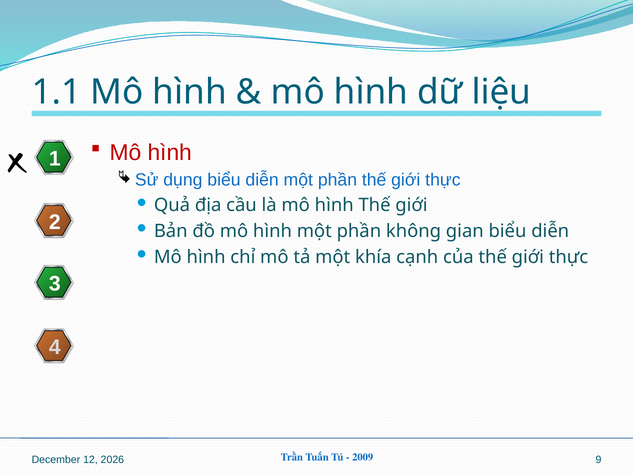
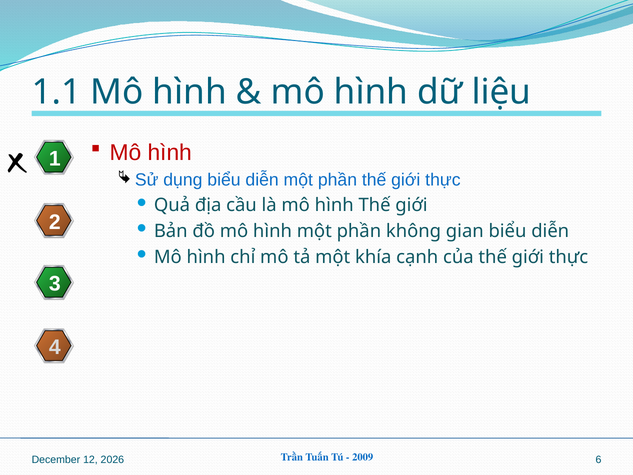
9: 9 -> 6 (598, 460)
